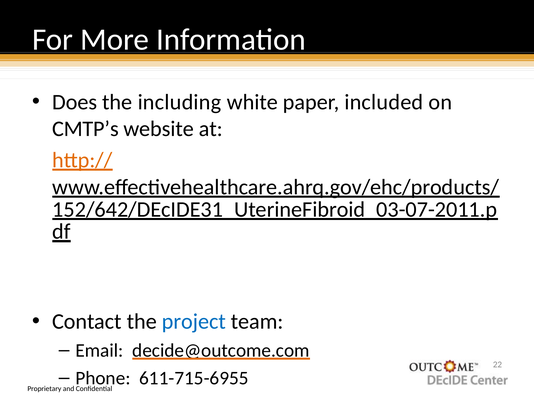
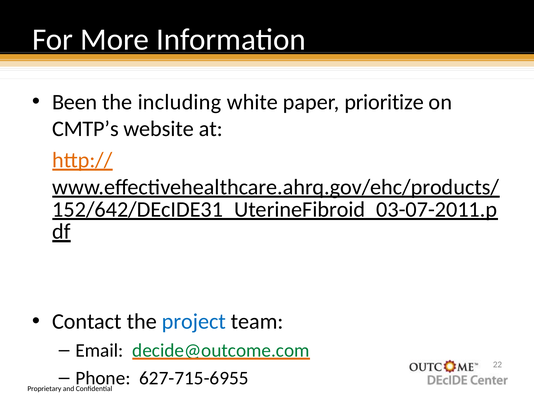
Does: Does -> Been (75, 102)
included: included -> prioritize (384, 102)
decide@outcome.com colour: black -> green (221, 351)
611-715-6955: 611-715-6955 -> 627-715-6955 (194, 379)
